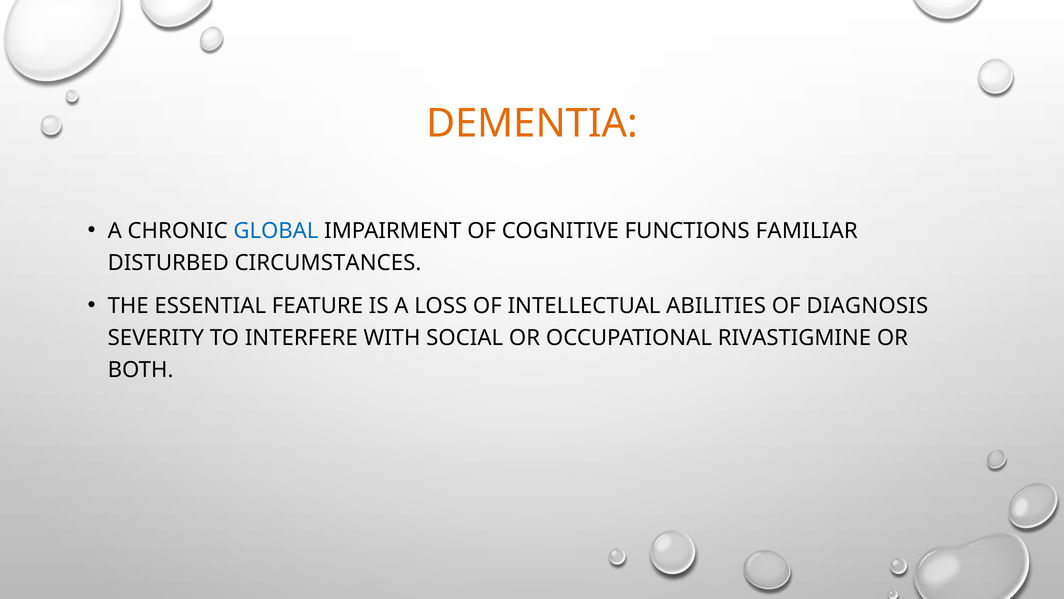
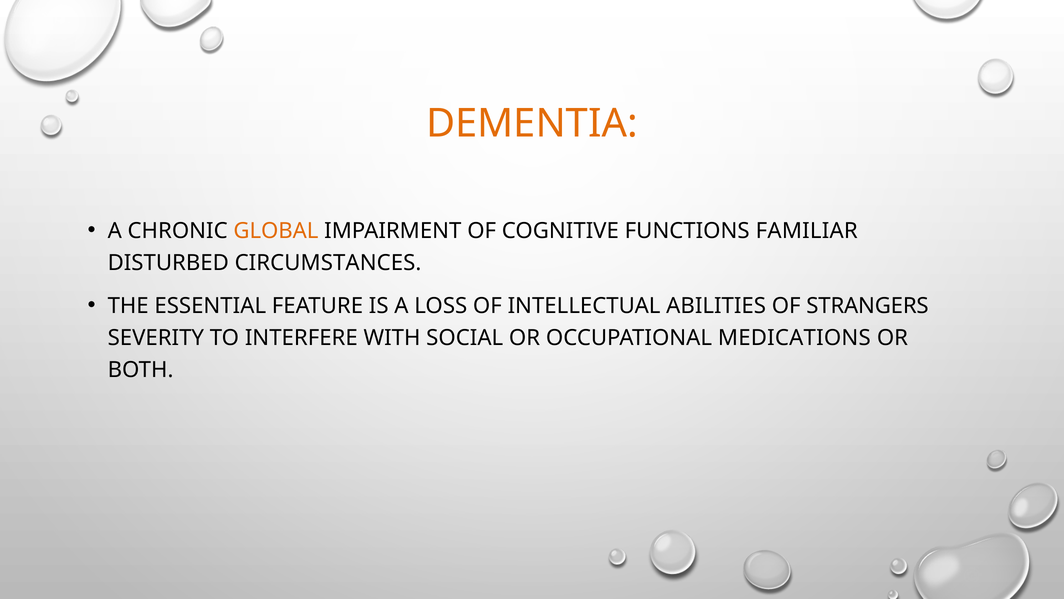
GLOBAL colour: blue -> orange (276, 231)
DIAGNOSIS: DIAGNOSIS -> STRANGERS (868, 306)
RIVASTIGMINE: RIVASTIGMINE -> MEDICATIONS (794, 338)
